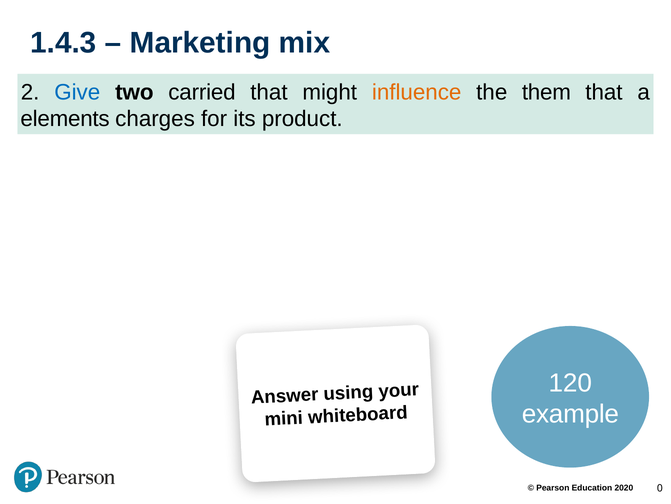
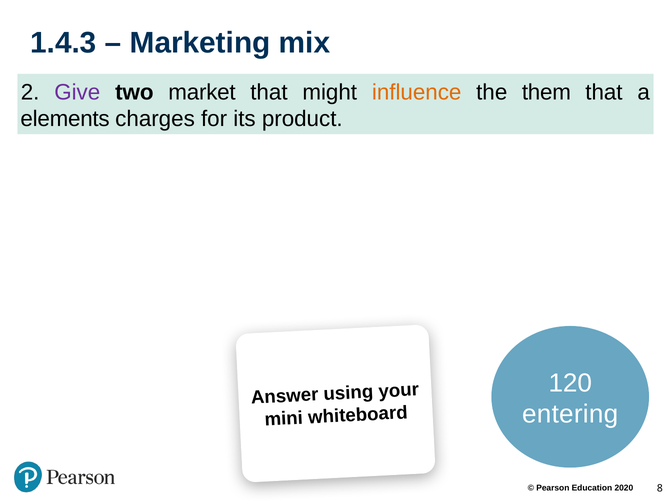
Give colour: blue -> purple (77, 92)
carried: carried -> market (202, 92)
example: example -> entering (570, 414)
0: 0 -> 8 (660, 488)
